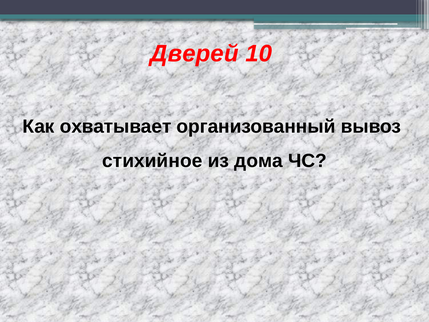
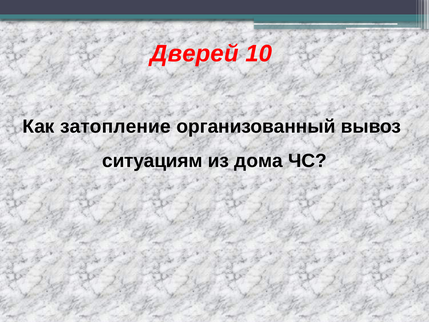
охватывает: охватывает -> затопление (115, 126)
стихийное: стихийное -> ситуациям (152, 161)
